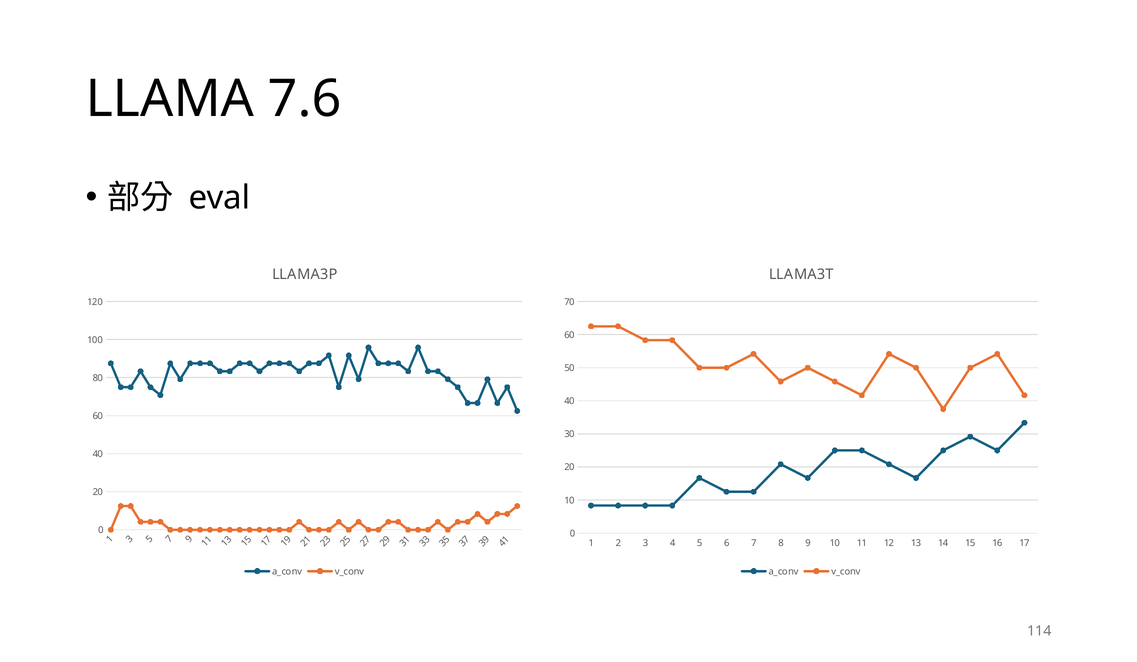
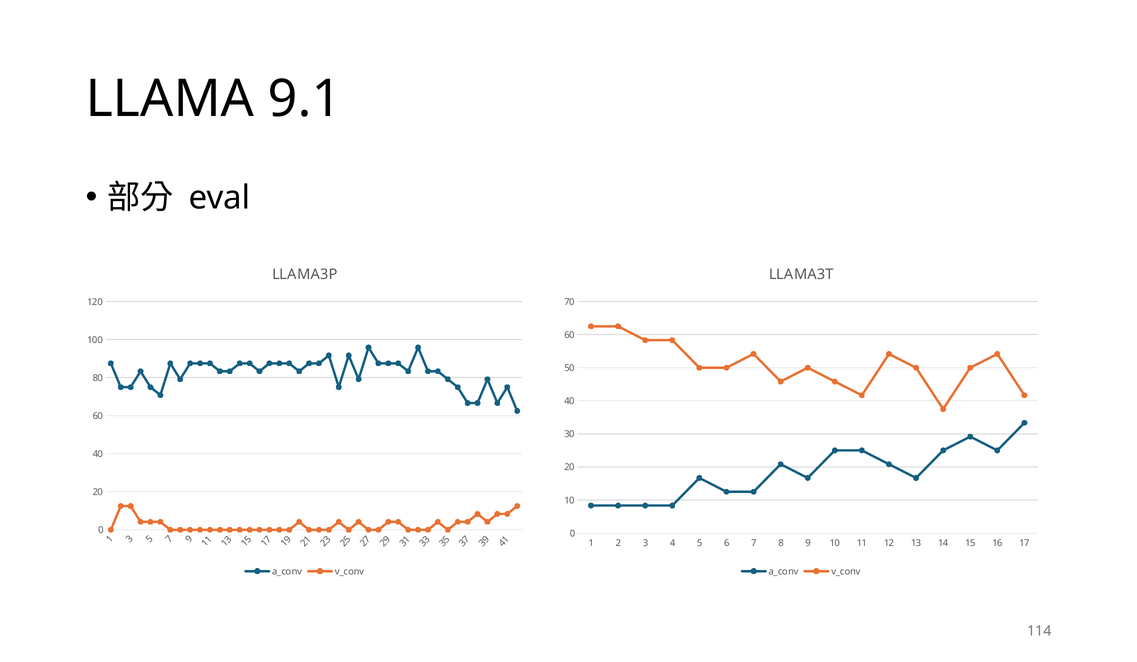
7.6: 7.6 -> 9.1 (305, 99)
